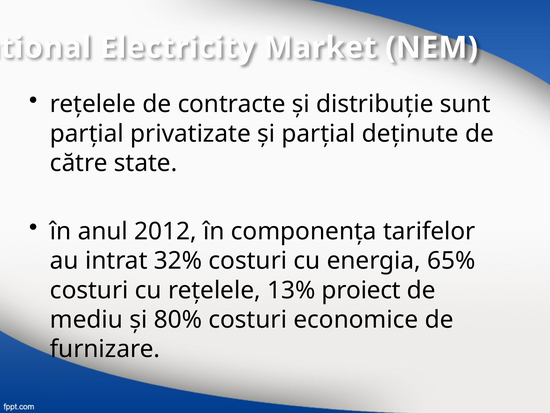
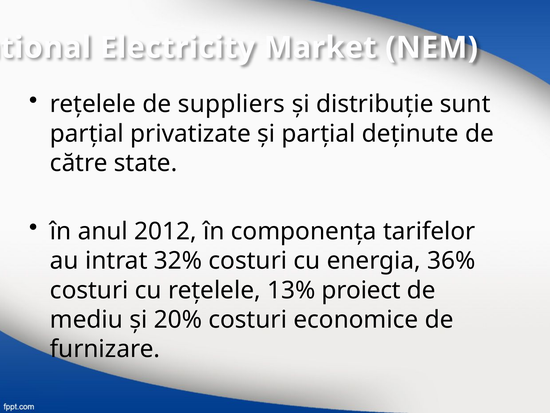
contracte: contracte -> suppliers (231, 104)
65%: 65% -> 36% (451, 261)
80%: 80% -> 20% (178, 319)
